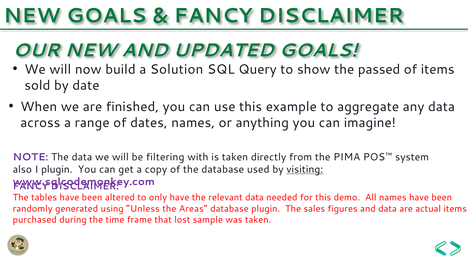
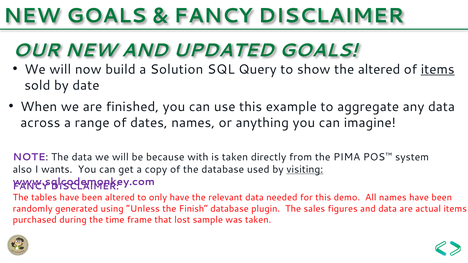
the passed: passed -> altered (379, 69)
items underline: none -> present (438, 69)
filtering: filtering -> because (165, 157)
I plugin: plugin -> wants (57, 170)
Areas: Areas -> Finish (193, 209)
